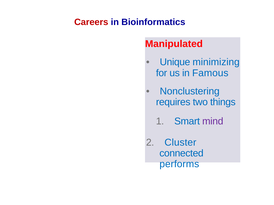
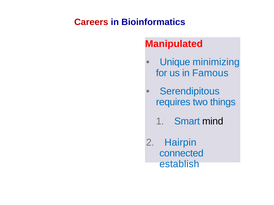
Nonclustering: Nonclustering -> Serendipitous (190, 91)
mind colour: purple -> black (213, 121)
Cluster: Cluster -> Hairpin (180, 143)
performs: performs -> establish (179, 164)
